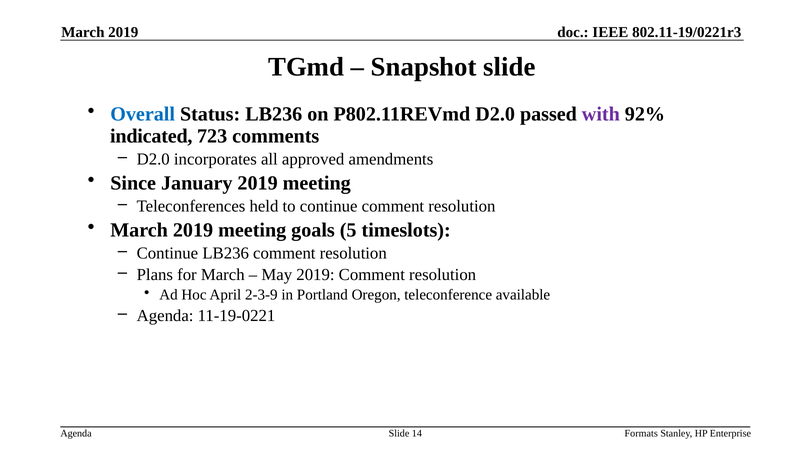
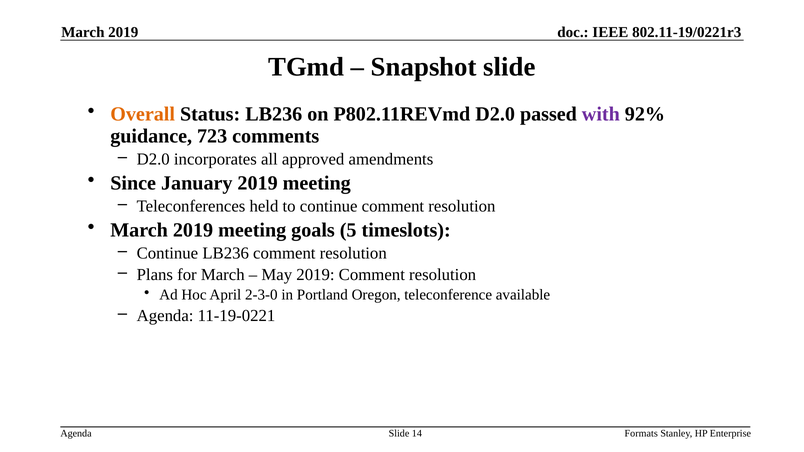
Overall colour: blue -> orange (143, 114)
indicated: indicated -> guidance (151, 136)
2-3-9: 2-3-9 -> 2-3-0 (261, 295)
